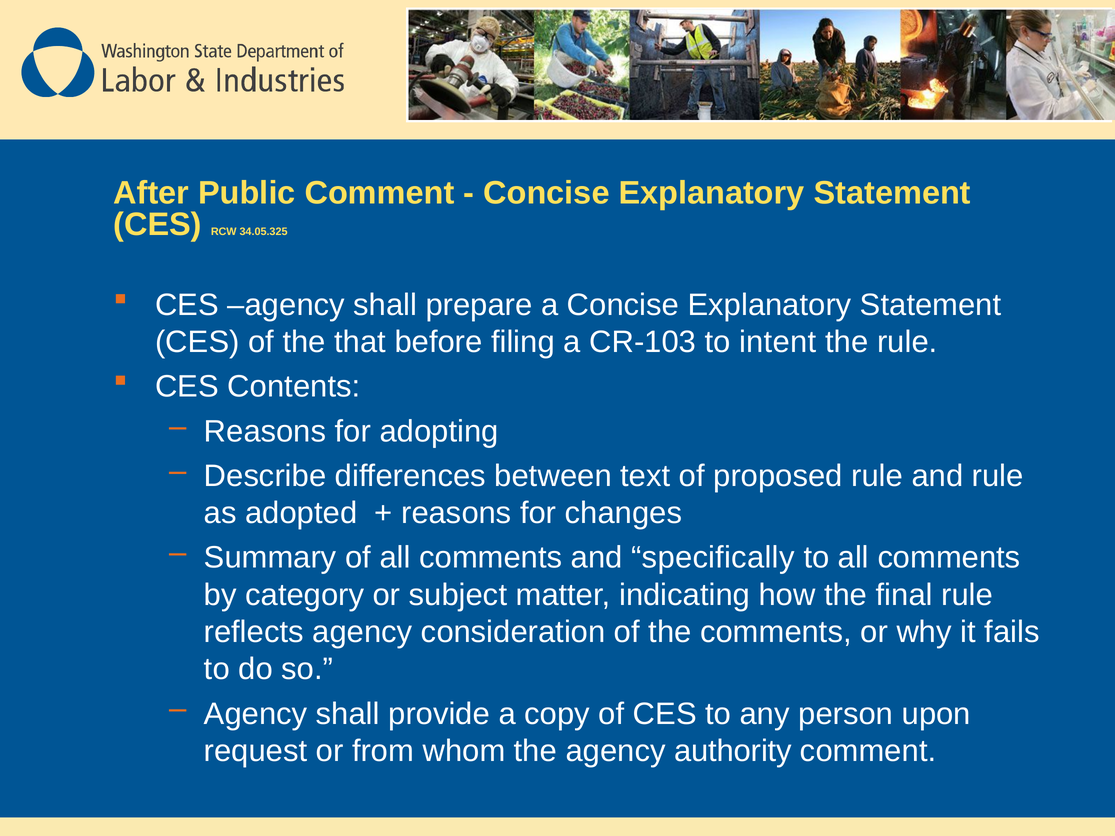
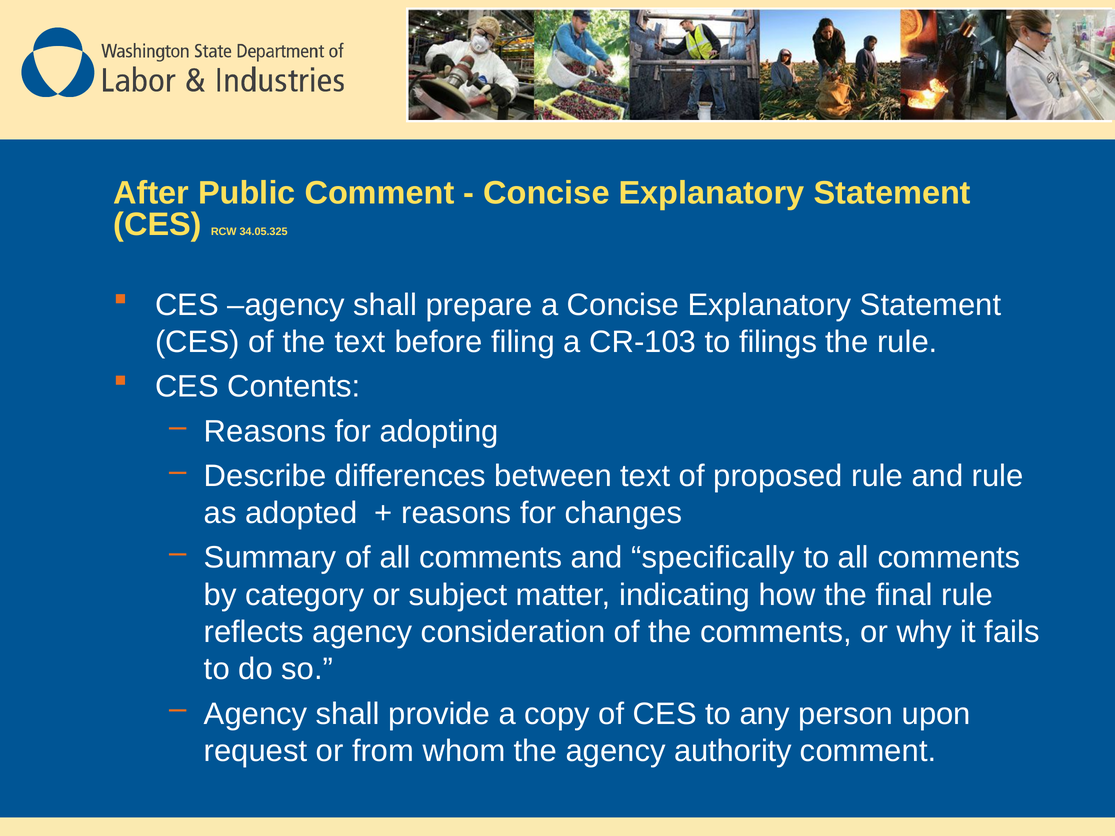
the that: that -> text (360, 342)
intent: intent -> filings (778, 342)
